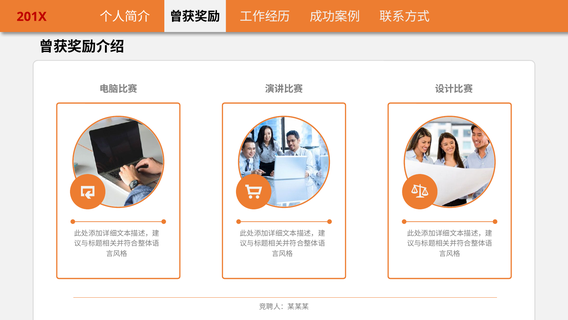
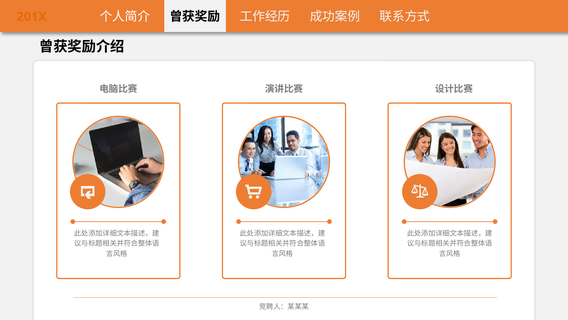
201X colour: red -> orange (32, 17)
